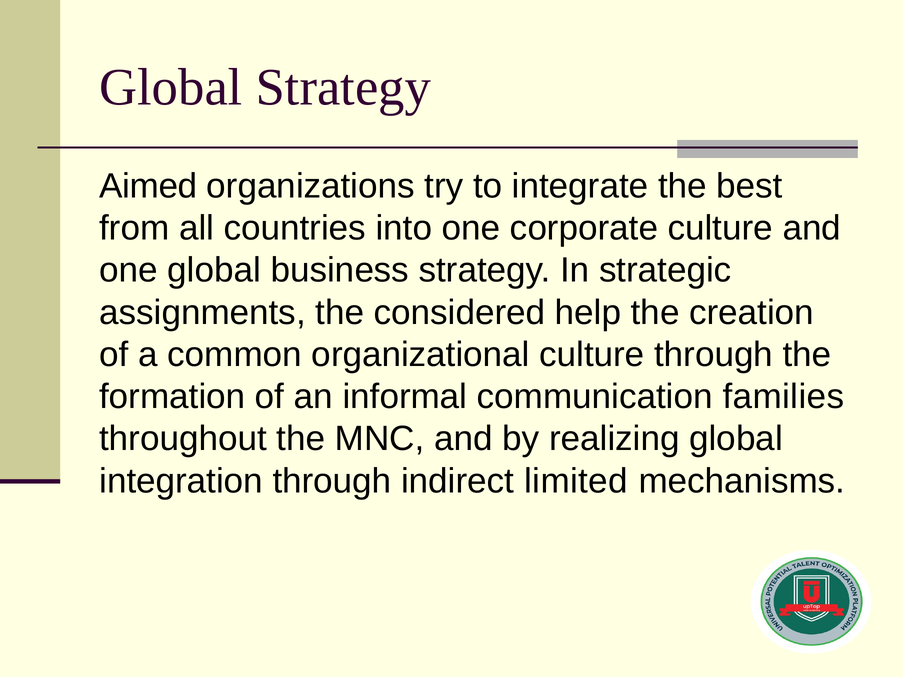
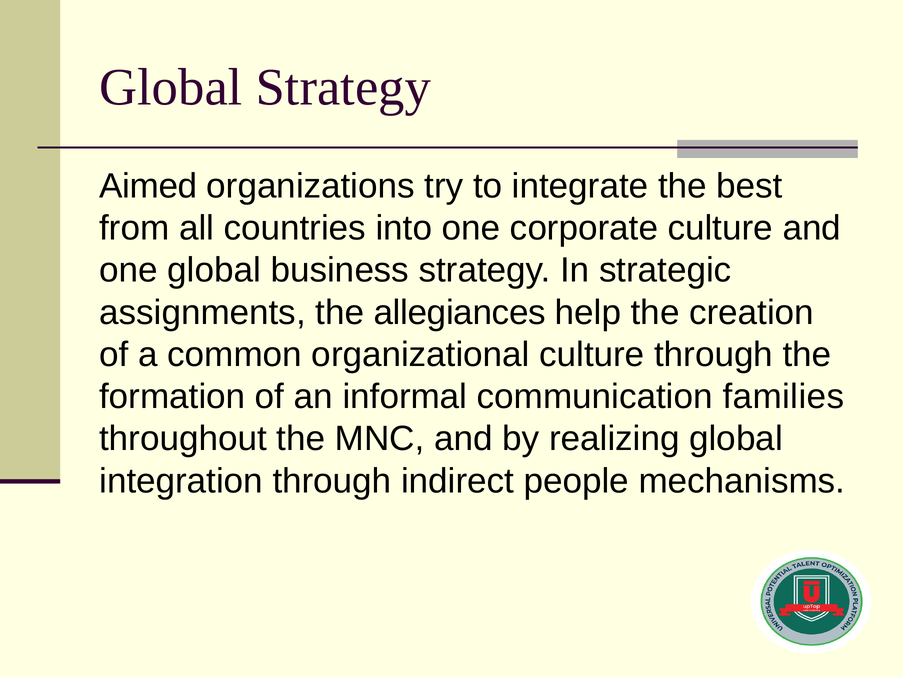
considered: considered -> allegiances (460, 313)
limited: limited -> people (576, 481)
